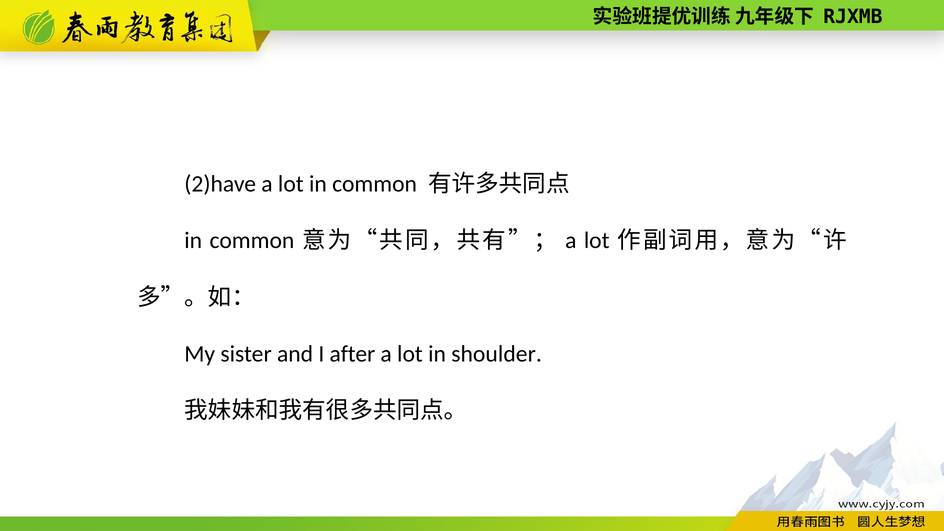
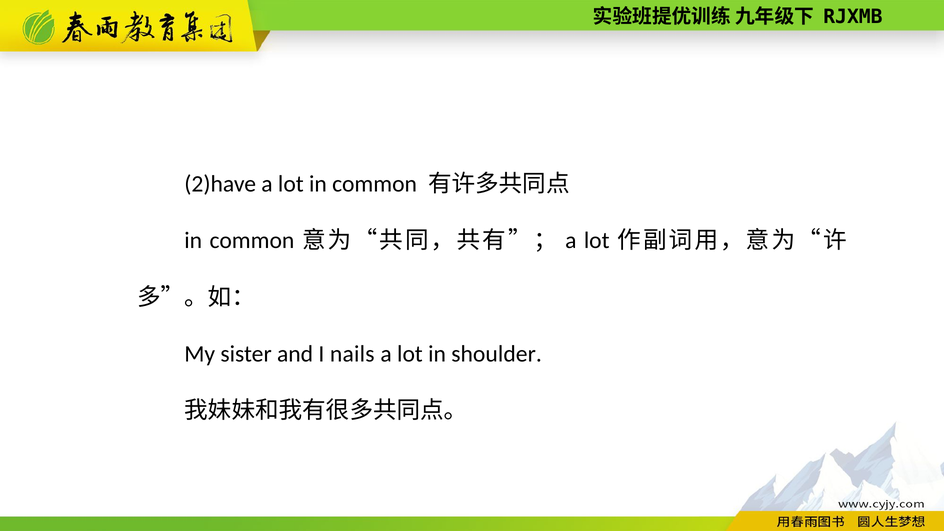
after: after -> nails (352, 354)
